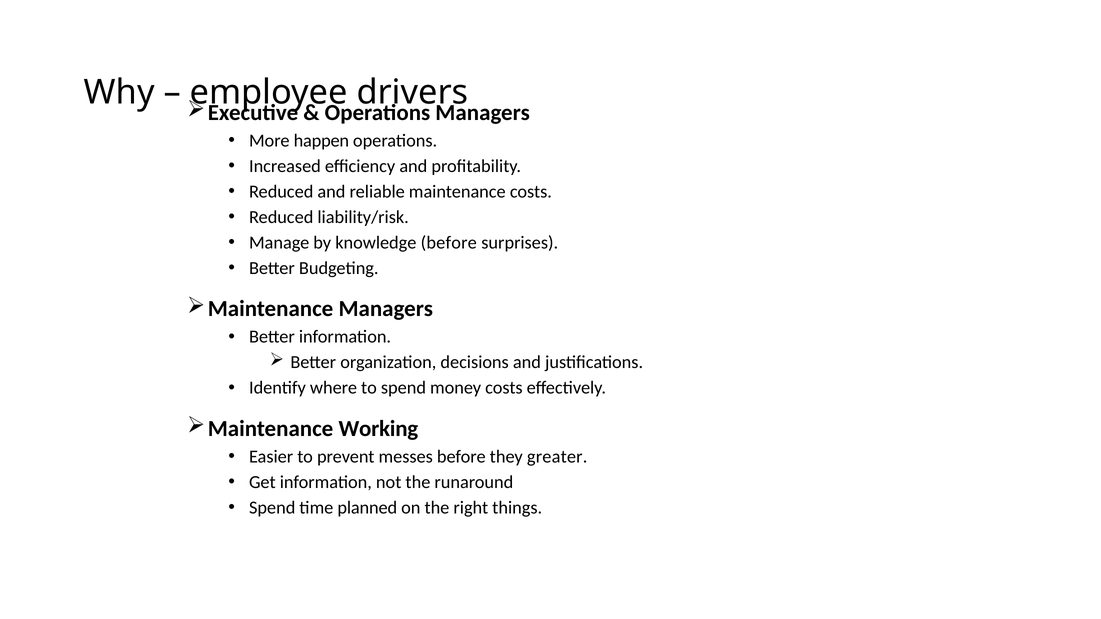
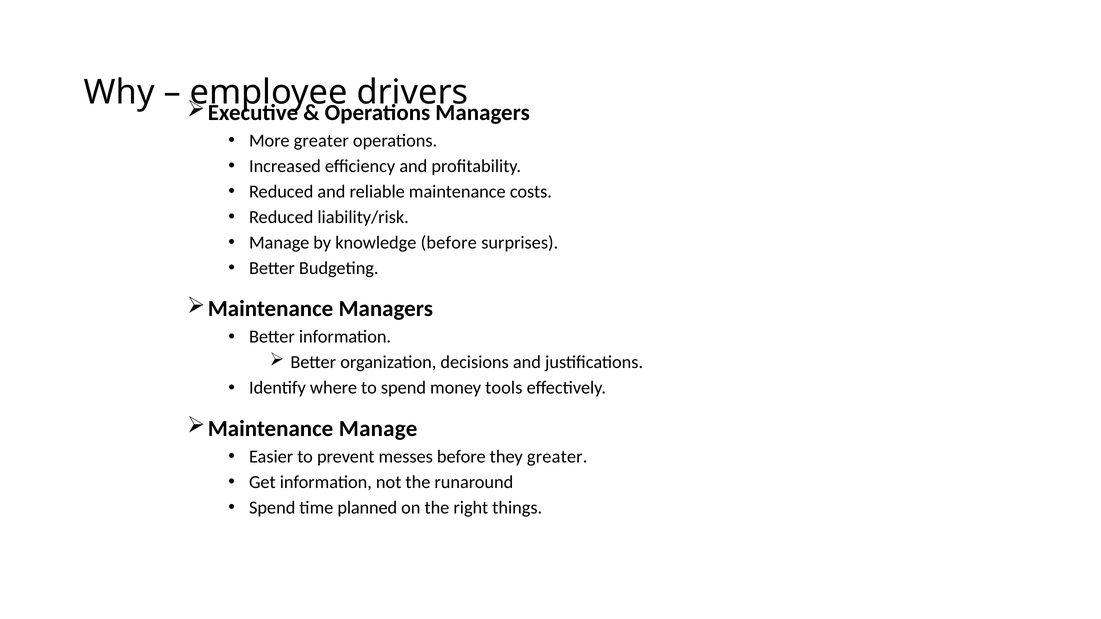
More happen: happen -> greater (321, 141)
money costs: costs -> tools (504, 388)
Maintenance Working: Working -> Manage (378, 429)
